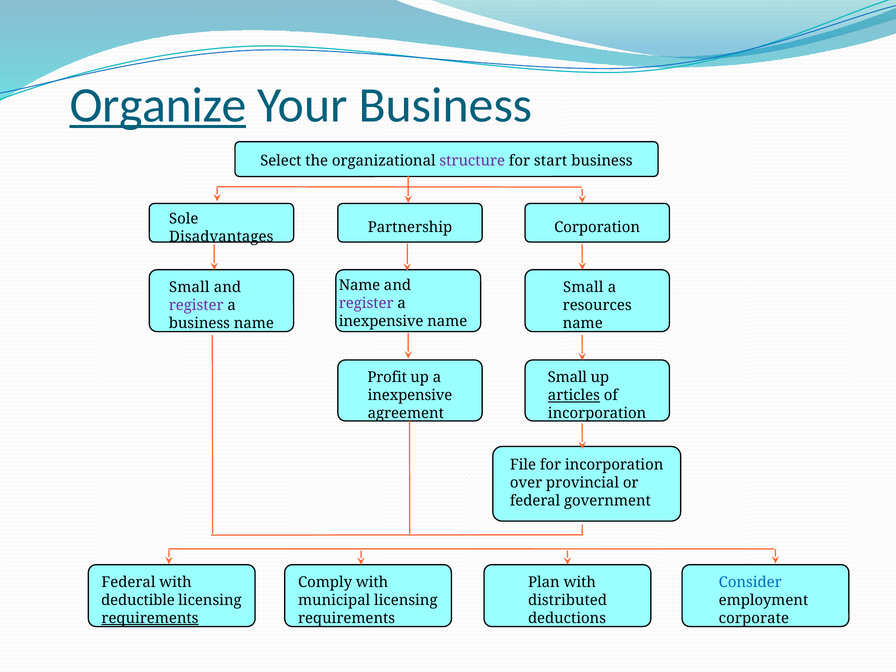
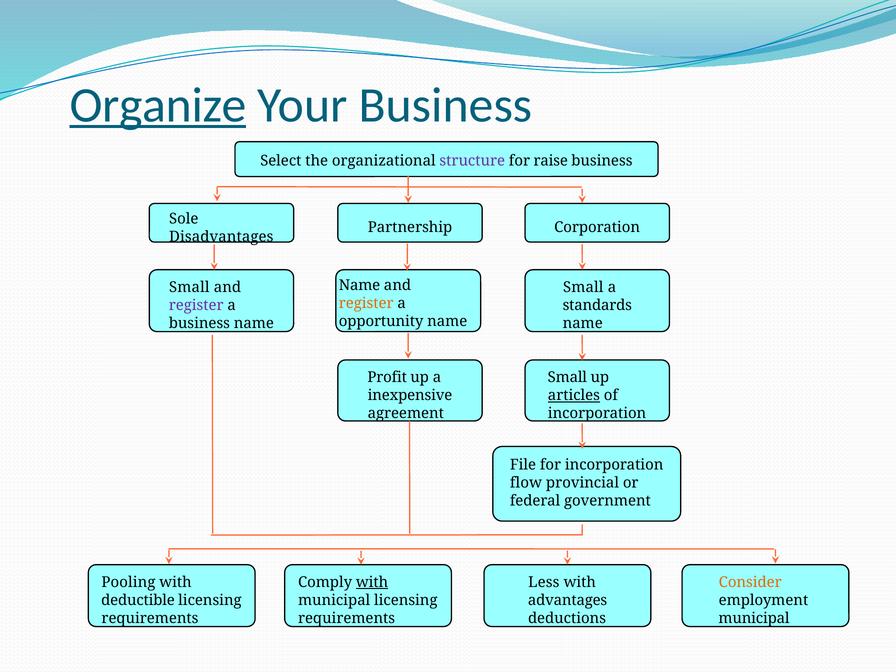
start: start -> raise (551, 161)
register colour: purple -> orange (366, 303)
resources: resources -> standards (597, 305)
inexpensive: inexpensive -> opportunity (381, 321)
over: over -> flow (526, 483)
Federal: Federal -> Pooling (128, 582)
with underline: none -> present (372, 582)
Plan: Plan -> Less (544, 582)
Consider colour: blue -> orange (750, 582)
distributed: distributed -> advantages (568, 600)
requirements underline: present -> none (150, 618)
corporate: corporate -> municipal (754, 618)
